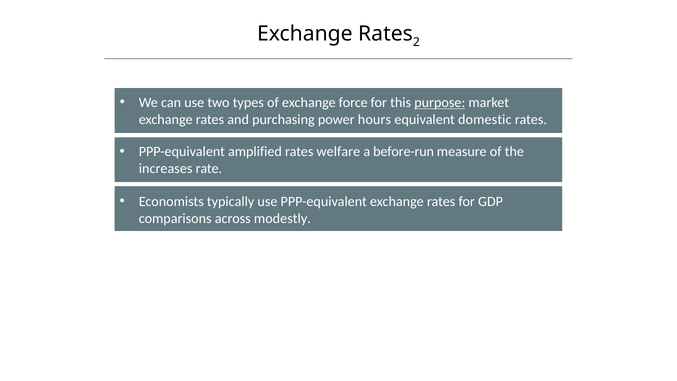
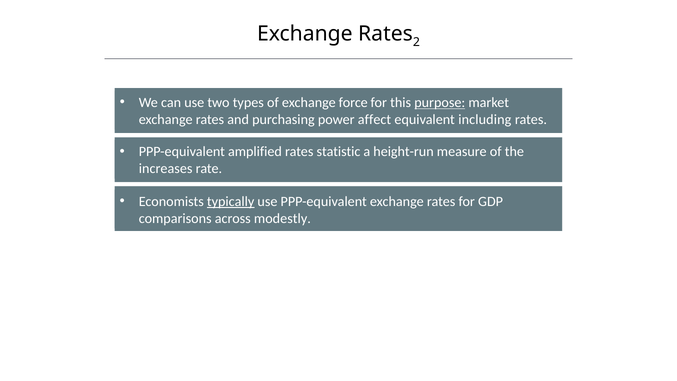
hours: hours -> affect (375, 120)
domestic: domestic -> including (485, 120)
welfare: welfare -> statistic (338, 152)
before-run: before-run -> height-run (404, 152)
typically underline: none -> present (231, 201)
